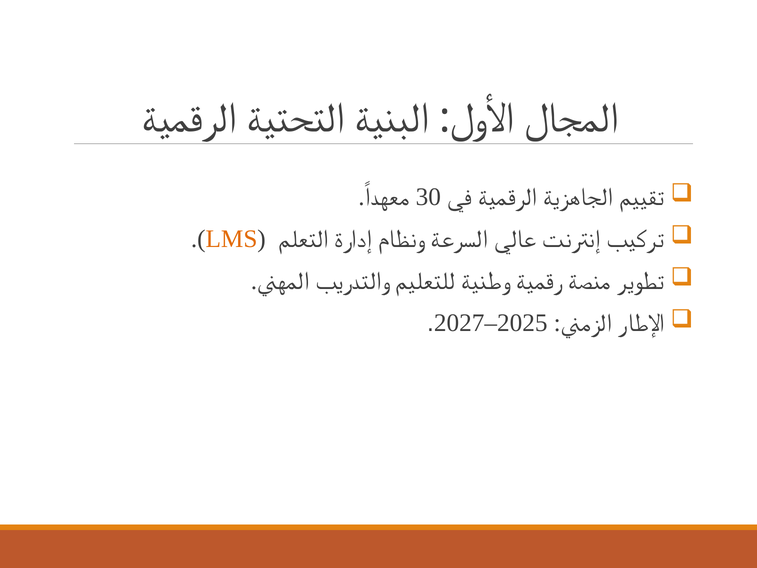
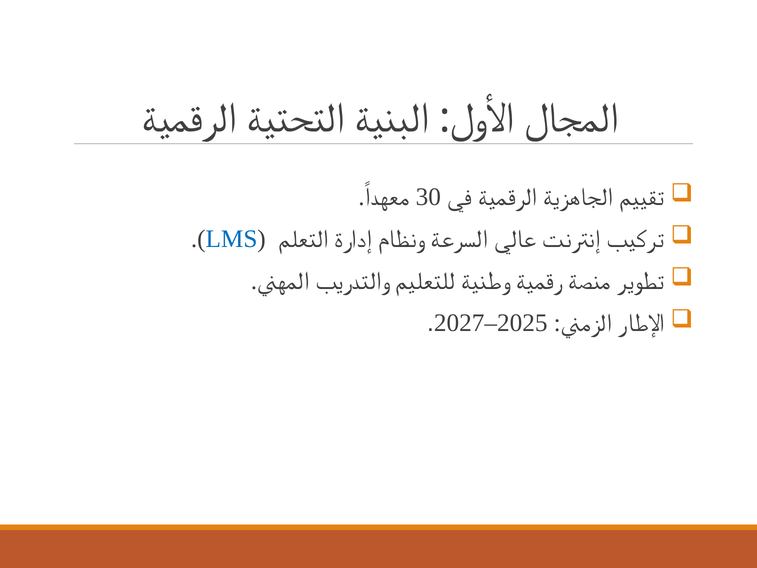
LMS colour: orange -> blue (231, 239)
